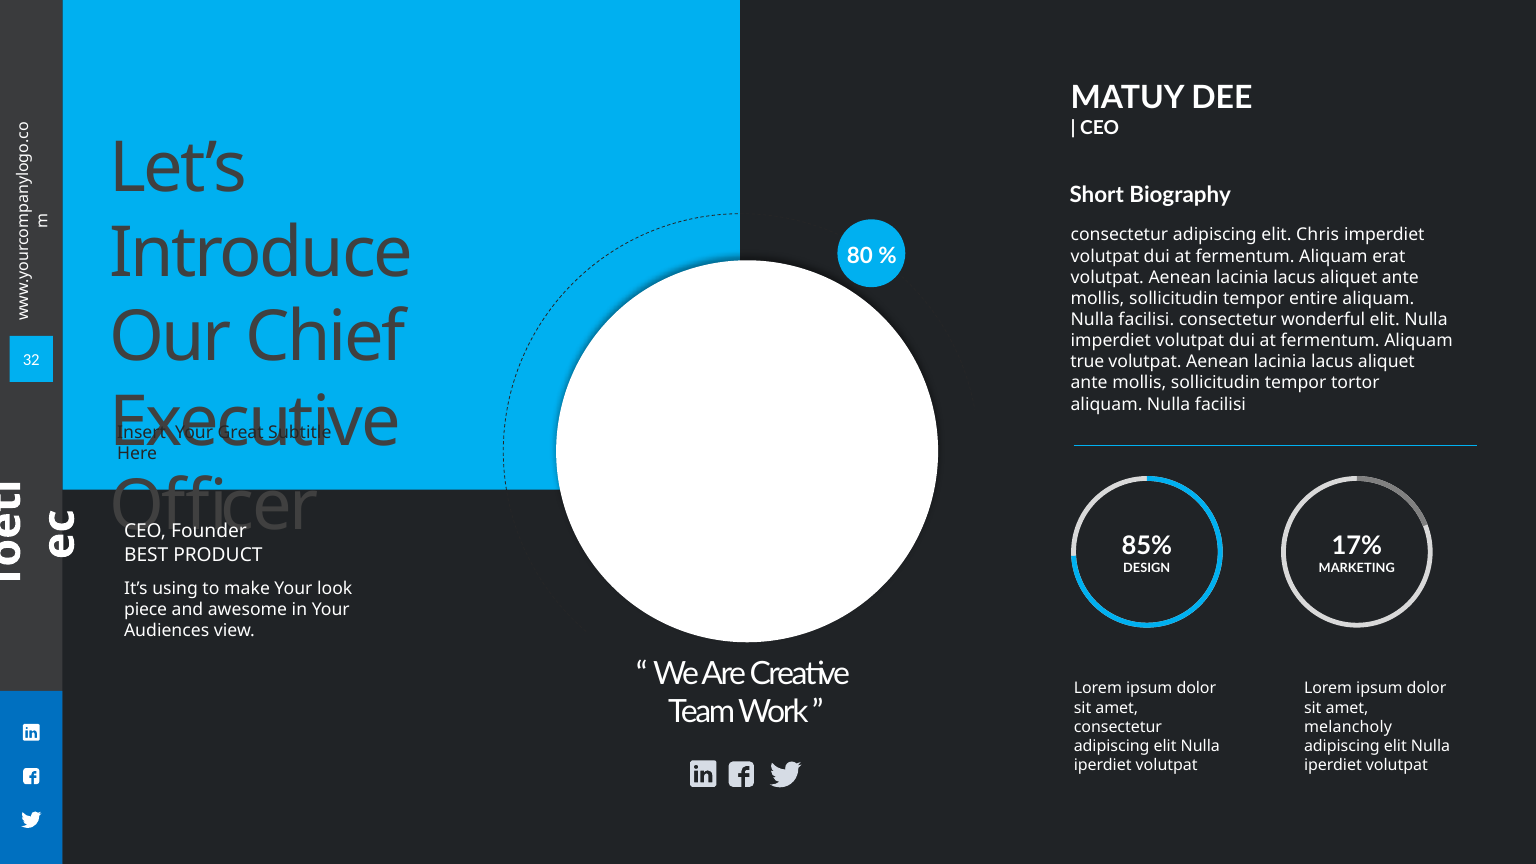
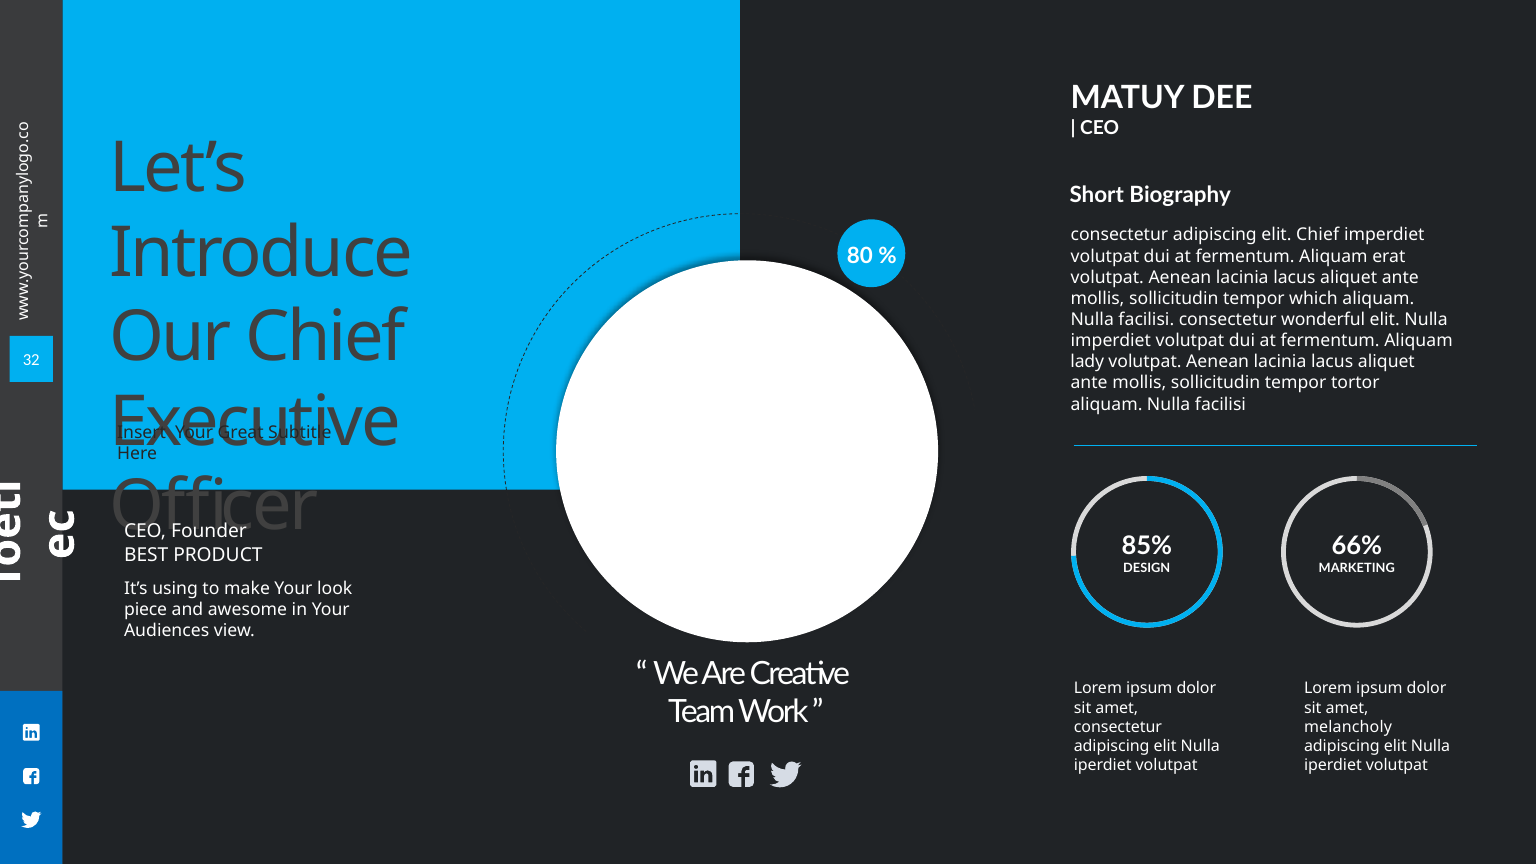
elit Chris: Chris -> Chief (1318, 235)
entire: entire -> which (1314, 299)
true: true -> lady (1087, 362)
17%: 17% -> 66% (1357, 546)
